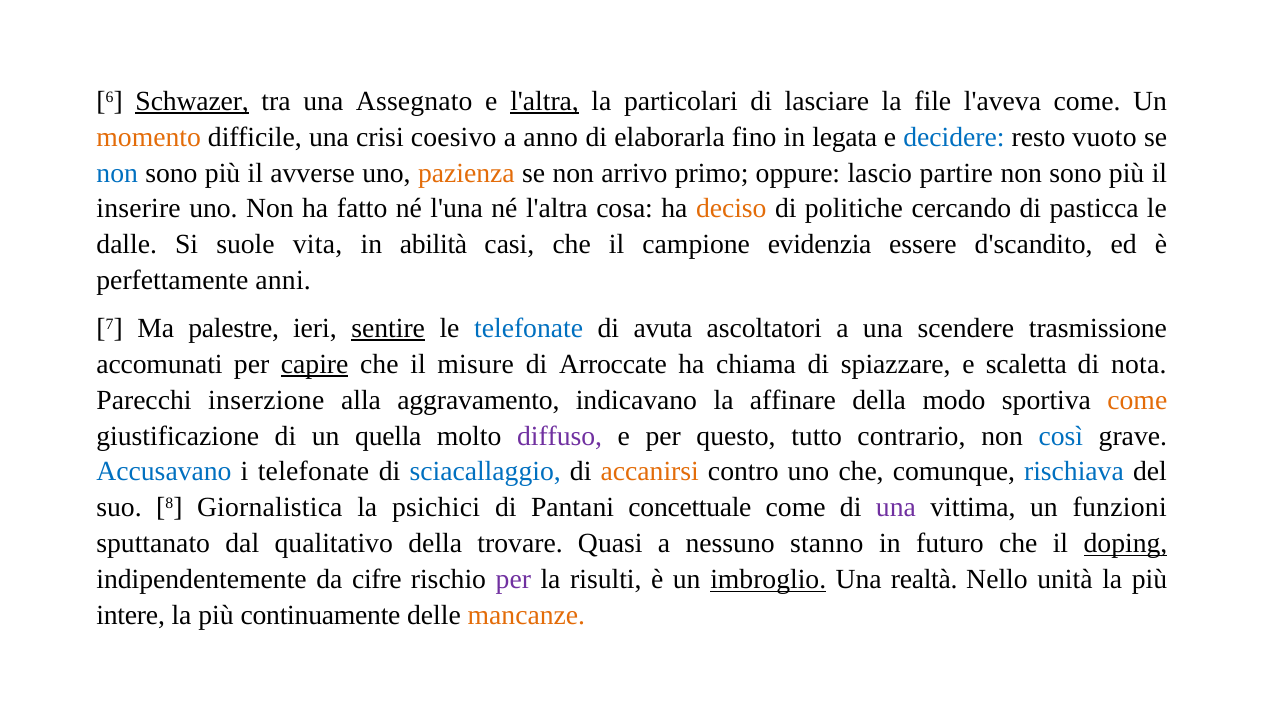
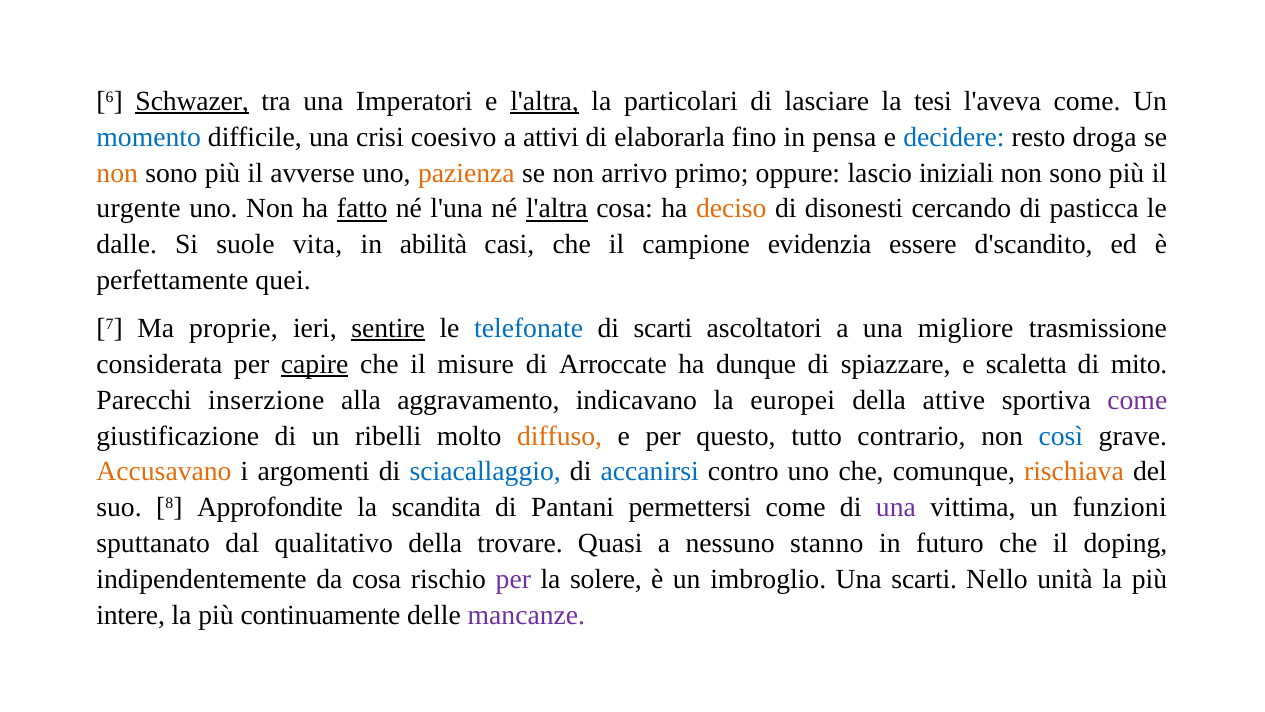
Assegnato: Assegnato -> Imperatori (414, 101)
file: file -> tesi (933, 101)
momento colour: orange -> blue (149, 137)
anno: anno -> attivi (551, 137)
legata: legata -> pensa (844, 137)
vuoto: vuoto -> droga (1105, 137)
non colour: blue -> orange (117, 173)
partire: partire -> iniziali (956, 173)
inserire: inserire -> urgente (139, 209)
fatto underline: none -> present (362, 209)
l'altra underline: none -> present (557, 209)
politiche: politiche -> disonesti (854, 209)
anni: anni -> quei (283, 280)
palestre: palestre -> proprie (233, 328)
di avuta: avuta -> scarti (663, 328)
scendere: scendere -> migliore (966, 328)
accomunati: accomunati -> considerata (159, 364)
chiama: chiama -> dunque (756, 364)
nota: nota -> mito (1139, 364)
affinare: affinare -> europei (793, 400)
modo: modo -> attive (954, 400)
come colour: orange -> purple (1137, 400)
quella: quella -> ribelli (388, 436)
diffuso colour: purple -> orange (560, 436)
Accusavano colour: blue -> orange (164, 472)
i telefonate: telefonate -> argomenti (314, 472)
accanirsi colour: orange -> blue (650, 472)
rischiava colour: blue -> orange (1074, 472)
Giornalistica: Giornalistica -> Approfondite (270, 507)
psichici: psichici -> scandita (436, 507)
concettuale: concettuale -> permettersi (690, 507)
doping underline: present -> none (1125, 543)
da cifre: cifre -> cosa (377, 579)
risulti: risulti -> solere (606, 579)
imbroglio underline: present -> none (768, 579)
Una realtà: realtà -> scarti (924, 579)
mancanze colour: orange -> purple (526, 615)
